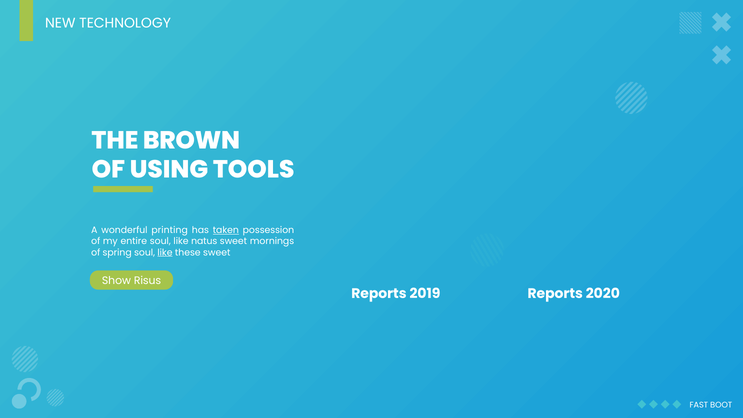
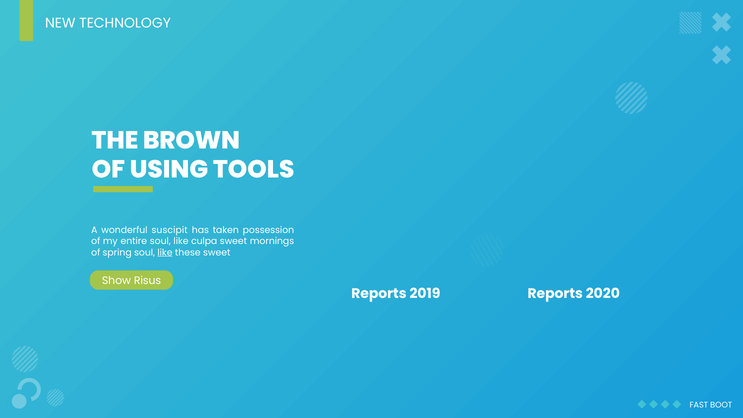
printing: printing -> suscipit (170, 230)
taken underline: present -> none (226, 230)
natus: natus -> culpa (204, 241)
